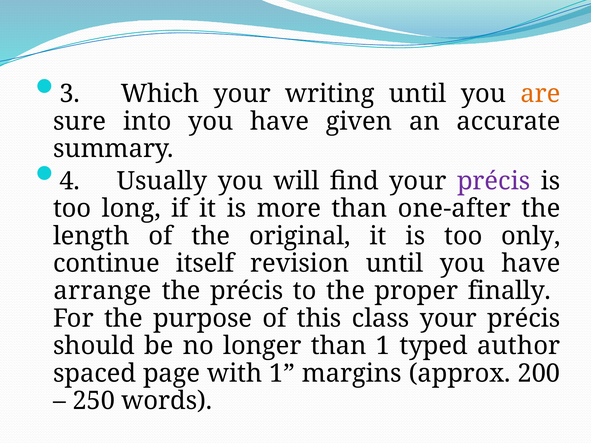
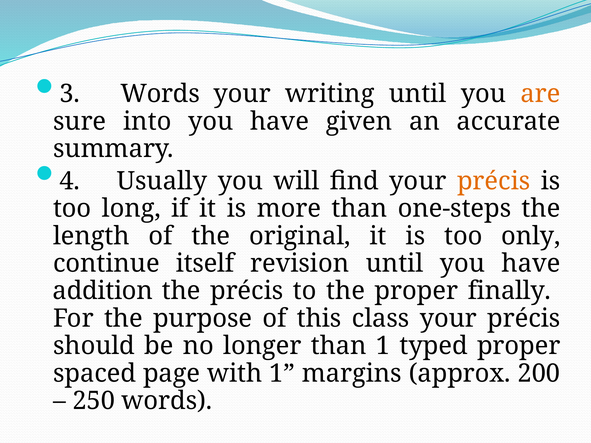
3 Which: Which -> Words (160, 94)
précis colour: purple -> orange (494, 181)
one-after: one-after -> one-steps (455, 209)
arrange: arrange -> addition (103, 291)
typed author: author -> proper (519, 346)
